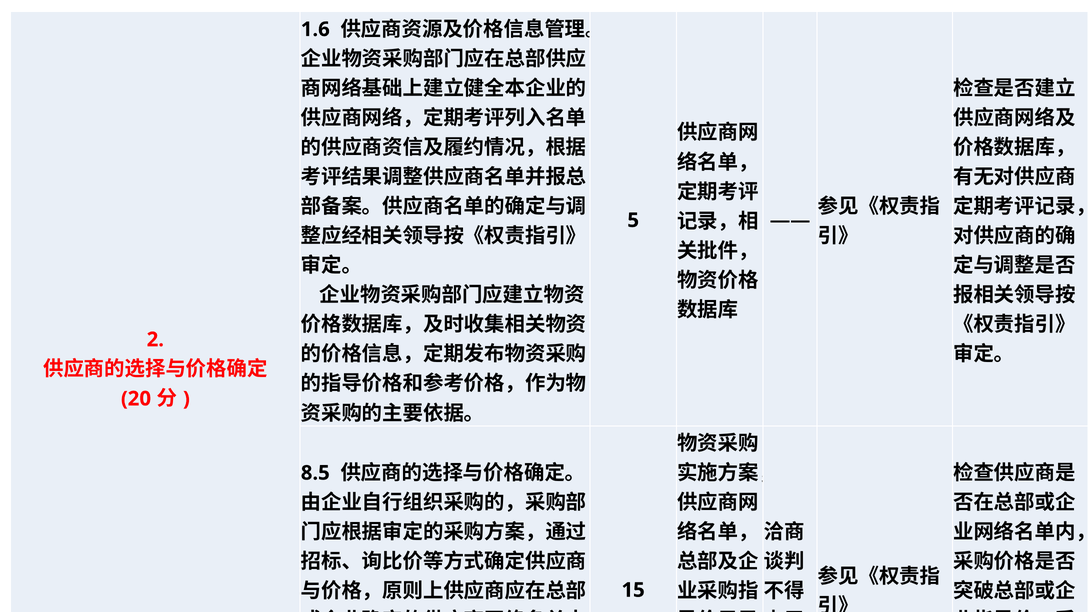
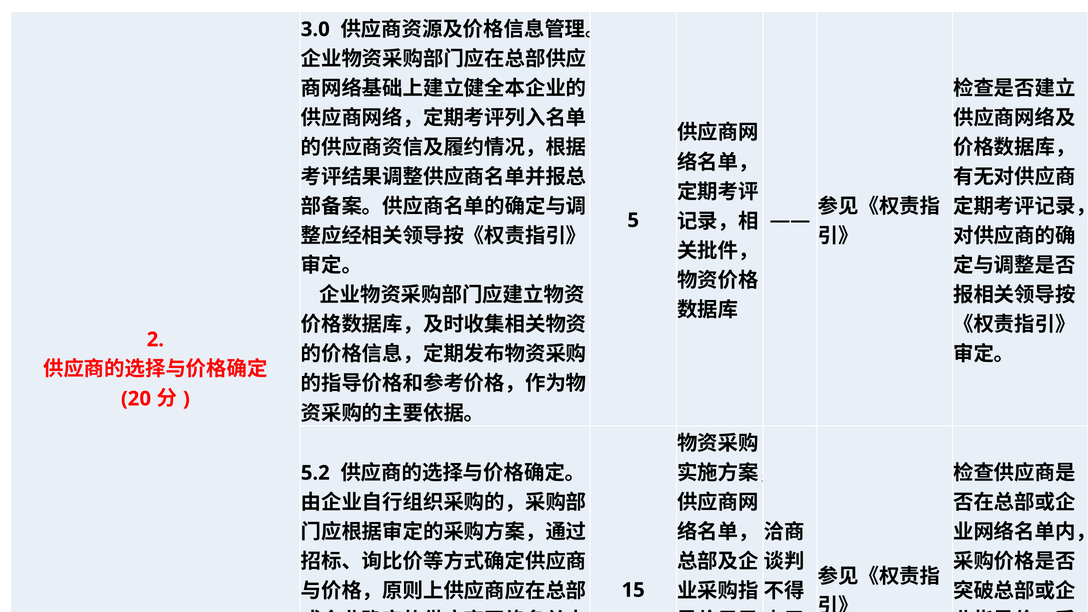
1.6: 1.6 -> 3.0 (315, 29)
8.5: 8.5 -> 5.2 (315, 473)
